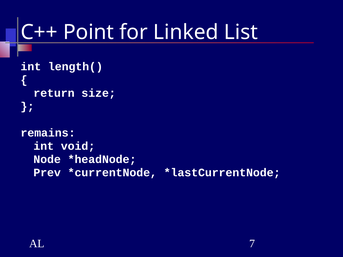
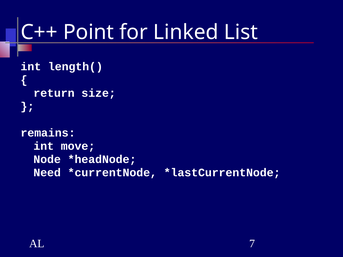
void: void -> move (78, 146)
Prev: Prev -> Need (47, 173)
